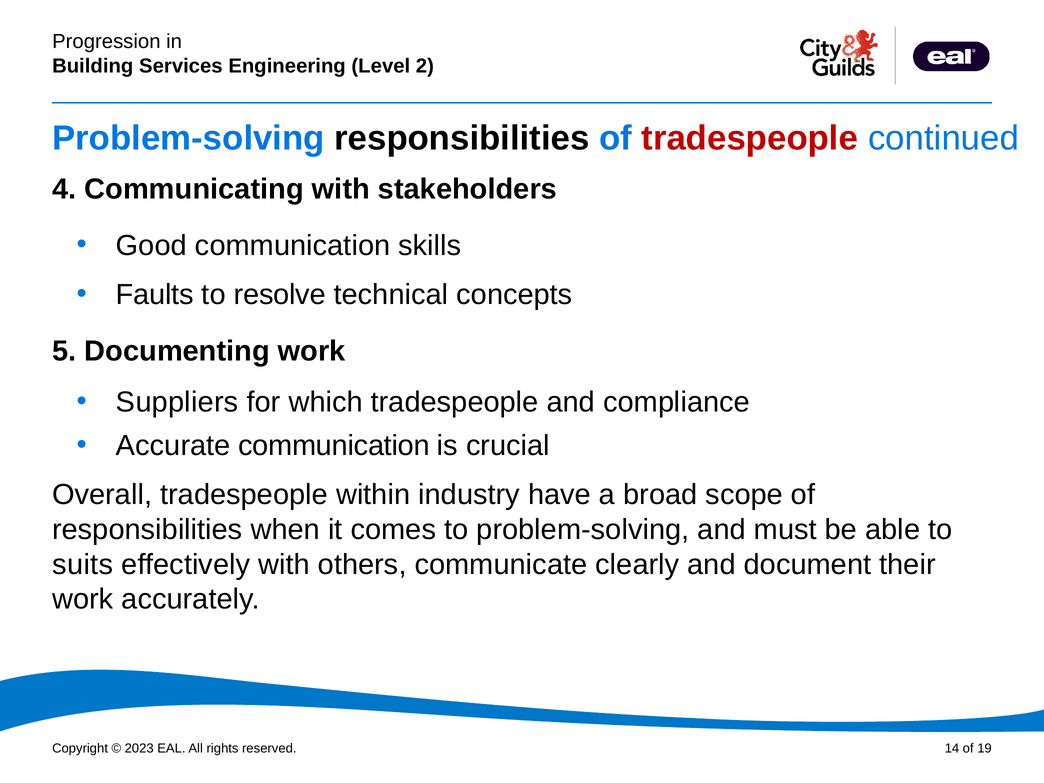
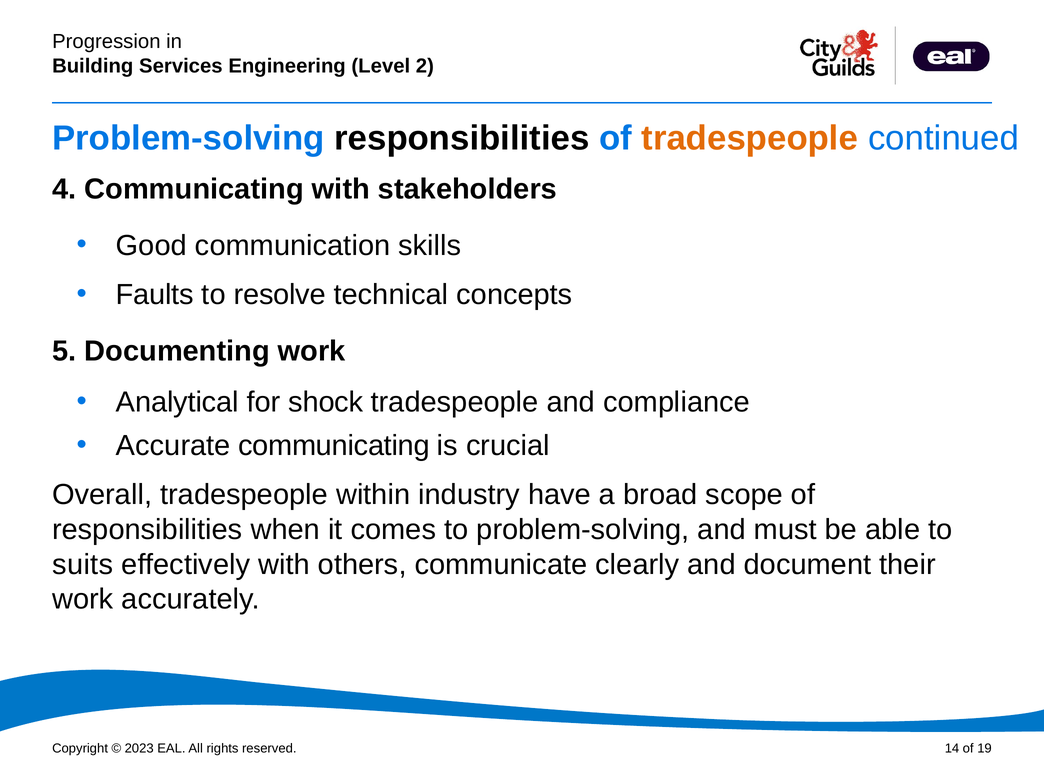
tradespeople colour: red -> orange (750, 138)
Suppliers: Suppliers -> Analytical (177, 402)
which: which -> shock (326, 402)
Accurate communication: communication -> communicating (334, 446)
